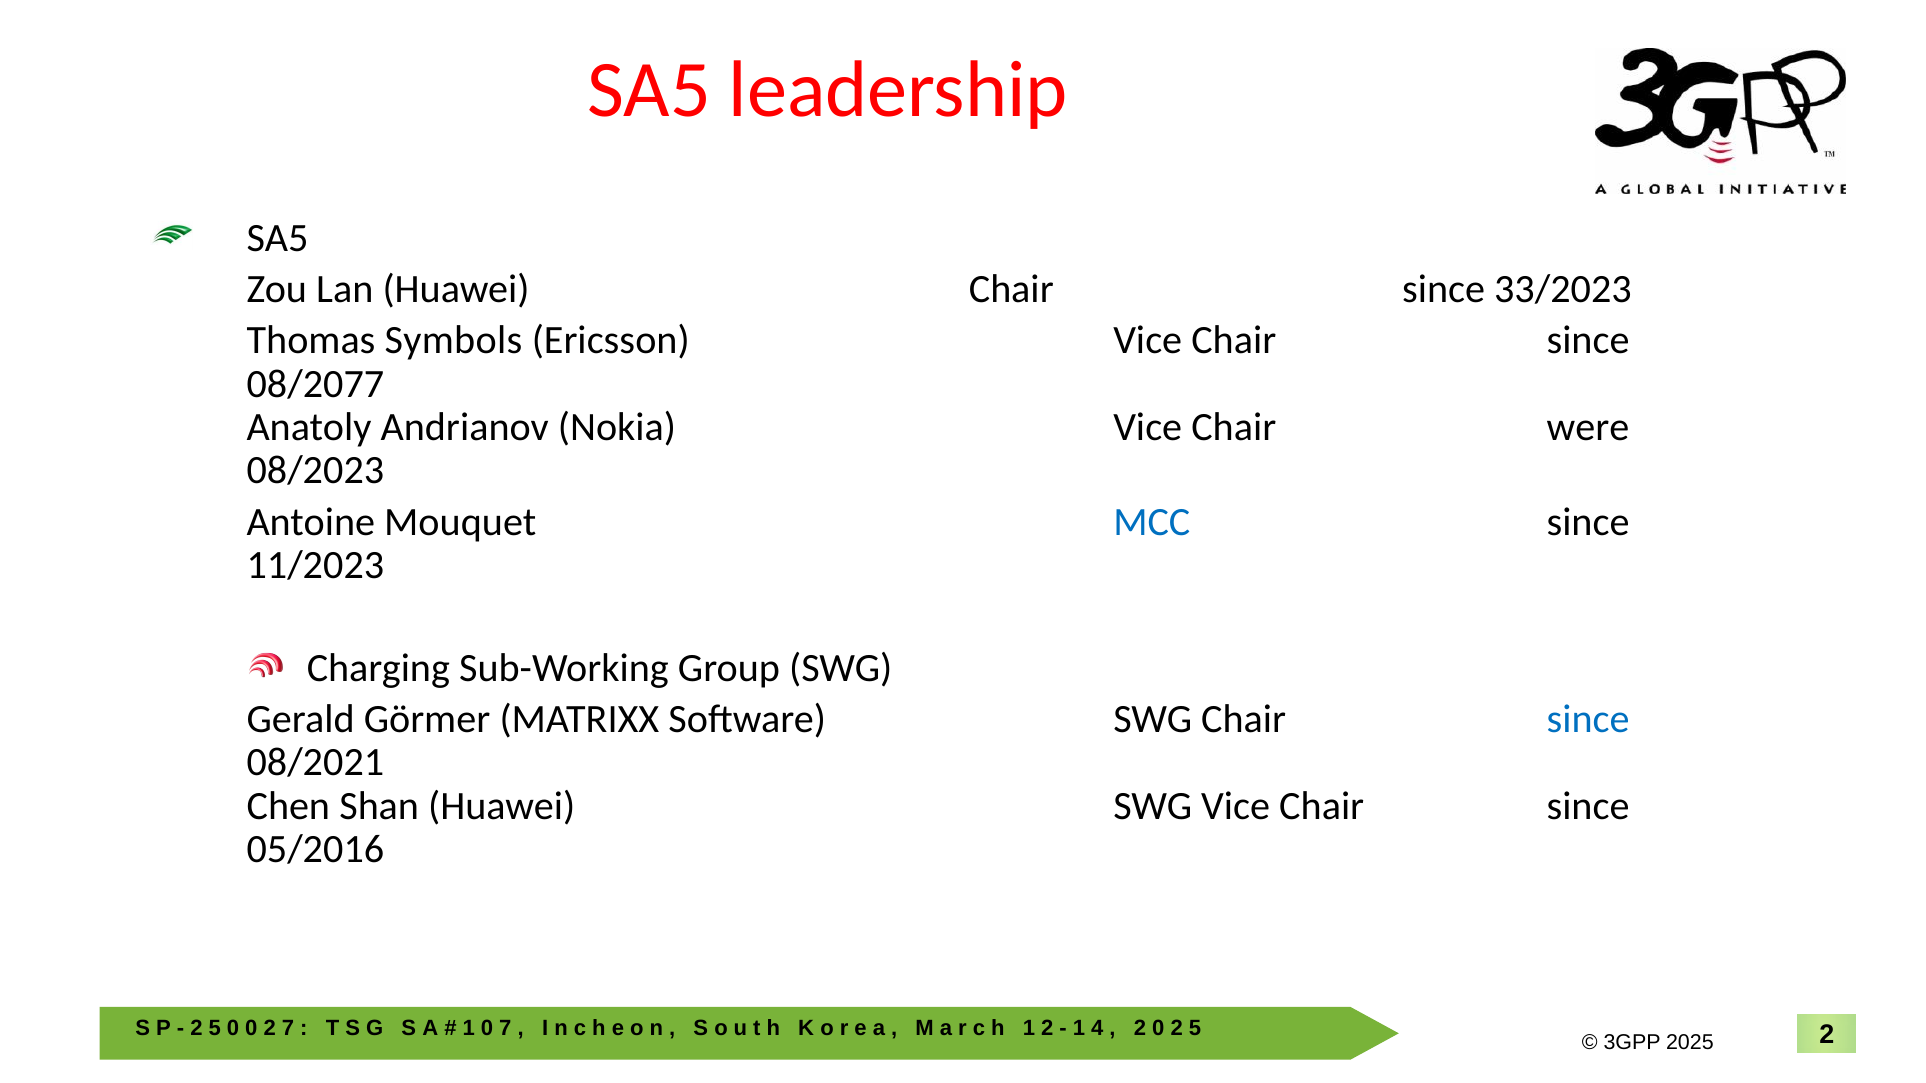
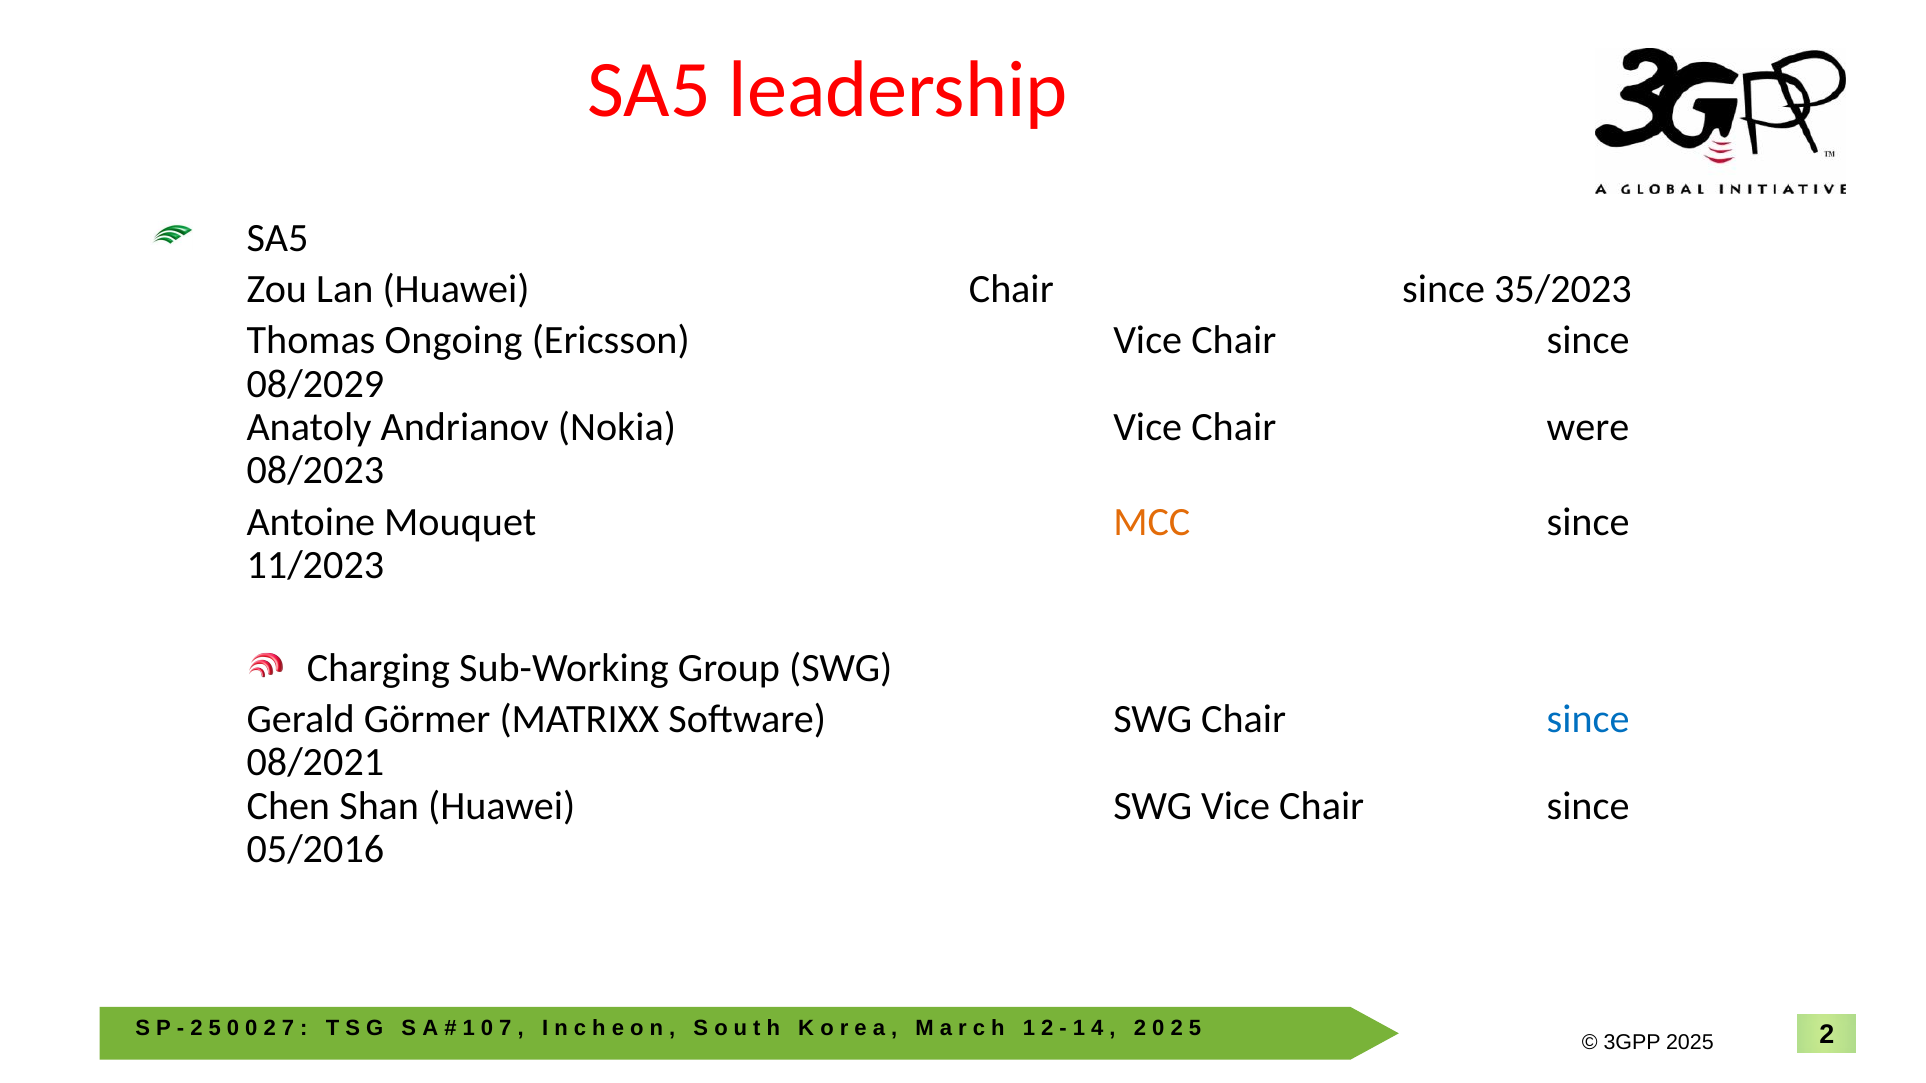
33/2023: 33/2023 -> 35/2023 (1563, 289)
Symbols: Symbols -> Ongoing (454, 341)
08/2077: 08/2077 -> 08/2029 (315, 384)
MCC colour: blue -> orange (1152, 522)
